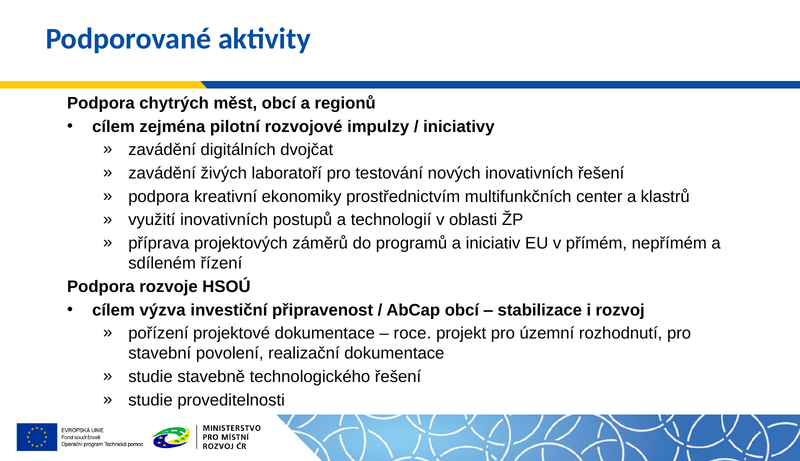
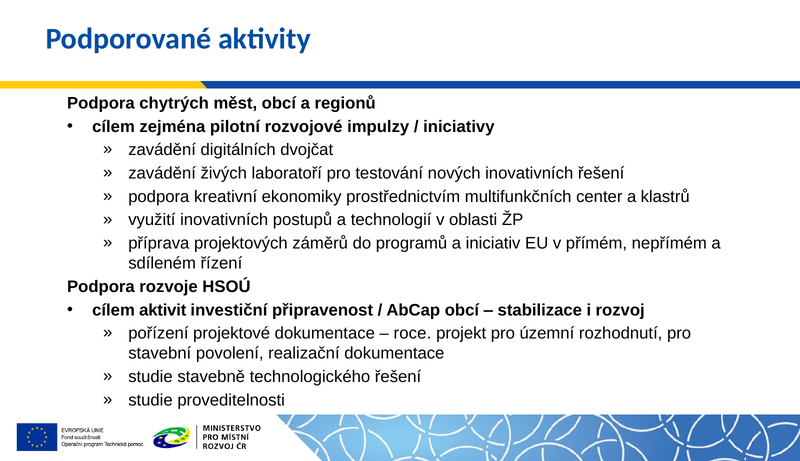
výzva: výzva -> aktivit (163, 310)
